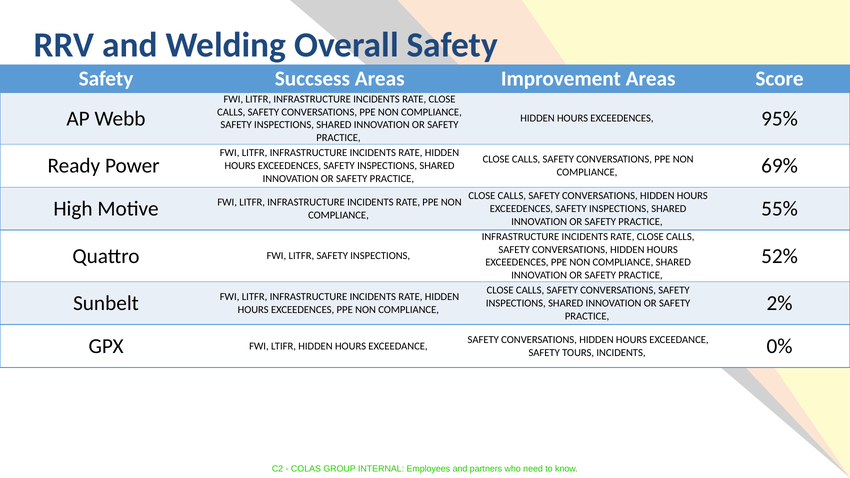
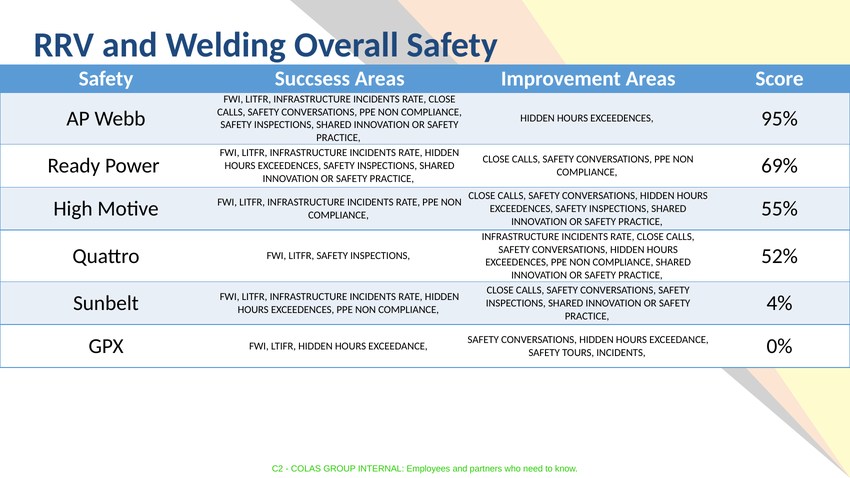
2%: 2% -> 4% (780, 303)
